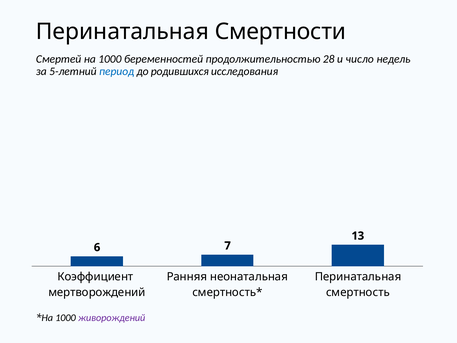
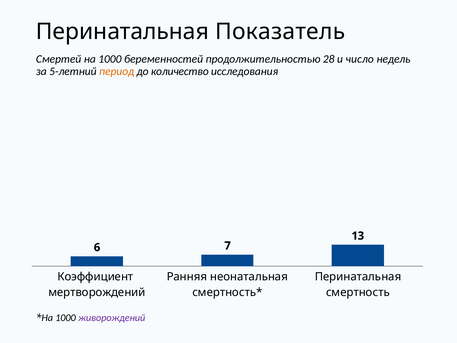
Смертности: Смертности -> Показатель (280, 32)
период colour: blue -> orange (117, 71)
родившихся: родившихся -> количество (180, 71)
